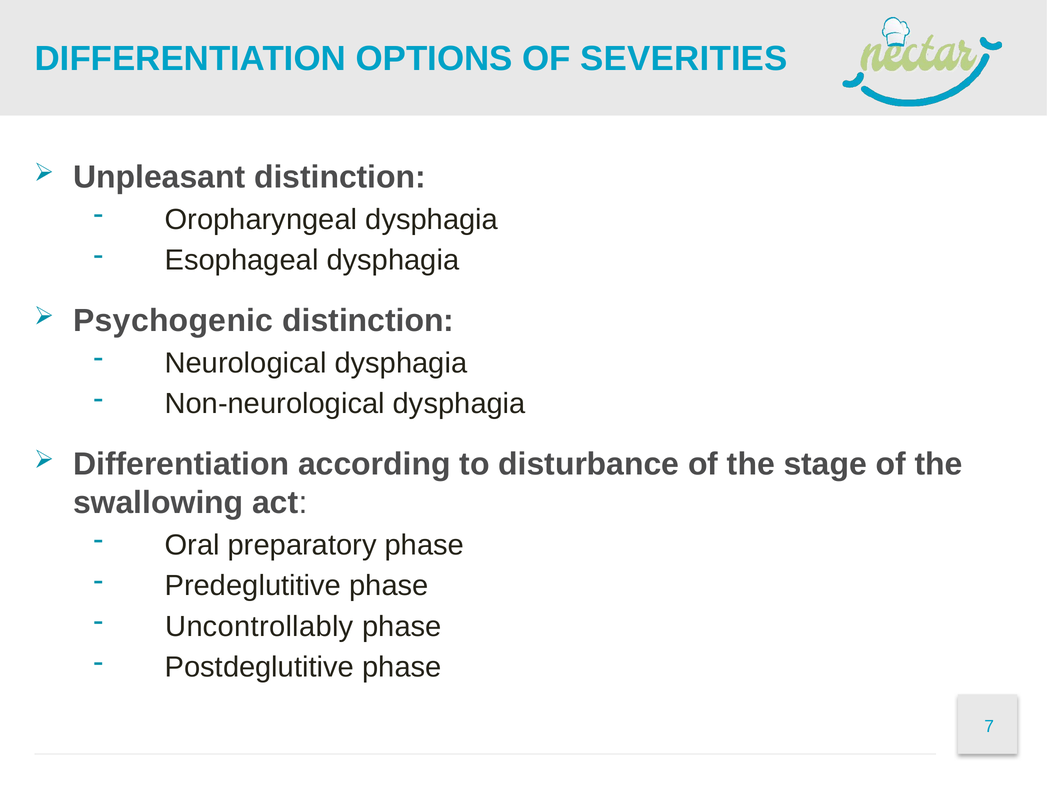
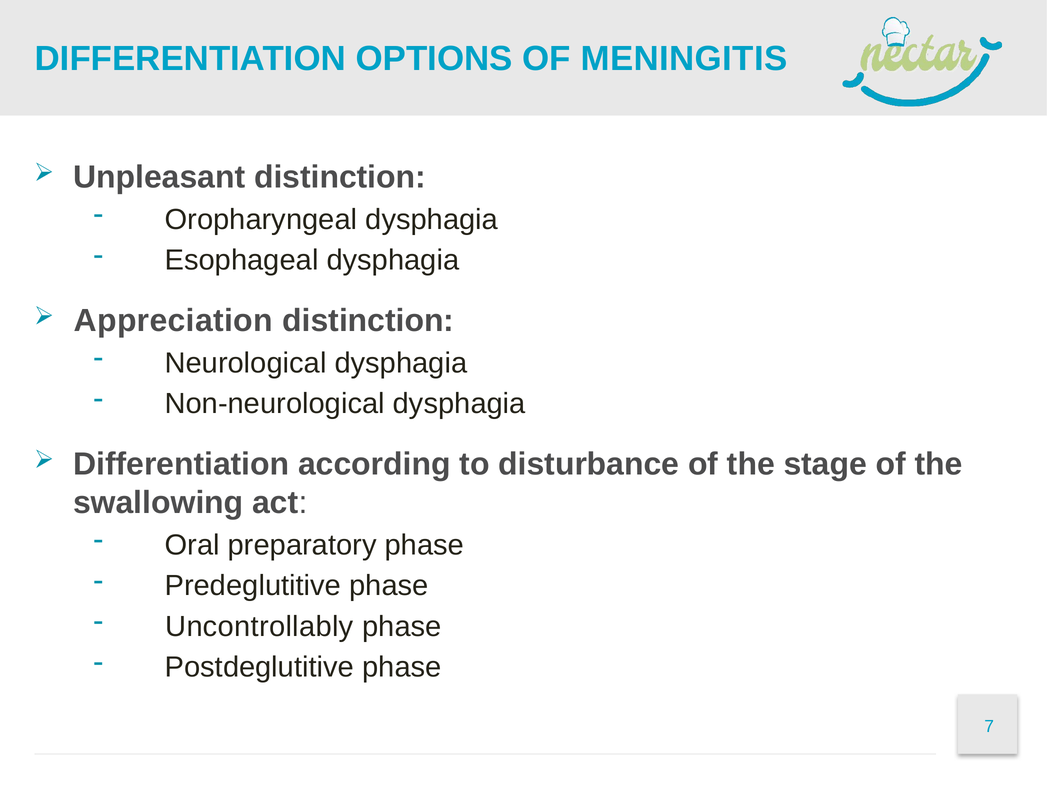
SEVERITIES: SEVERITIES -> MENINGITIS (684, 59)
Psychogenic: Psychogenic -> Appreciation (173, 321)
